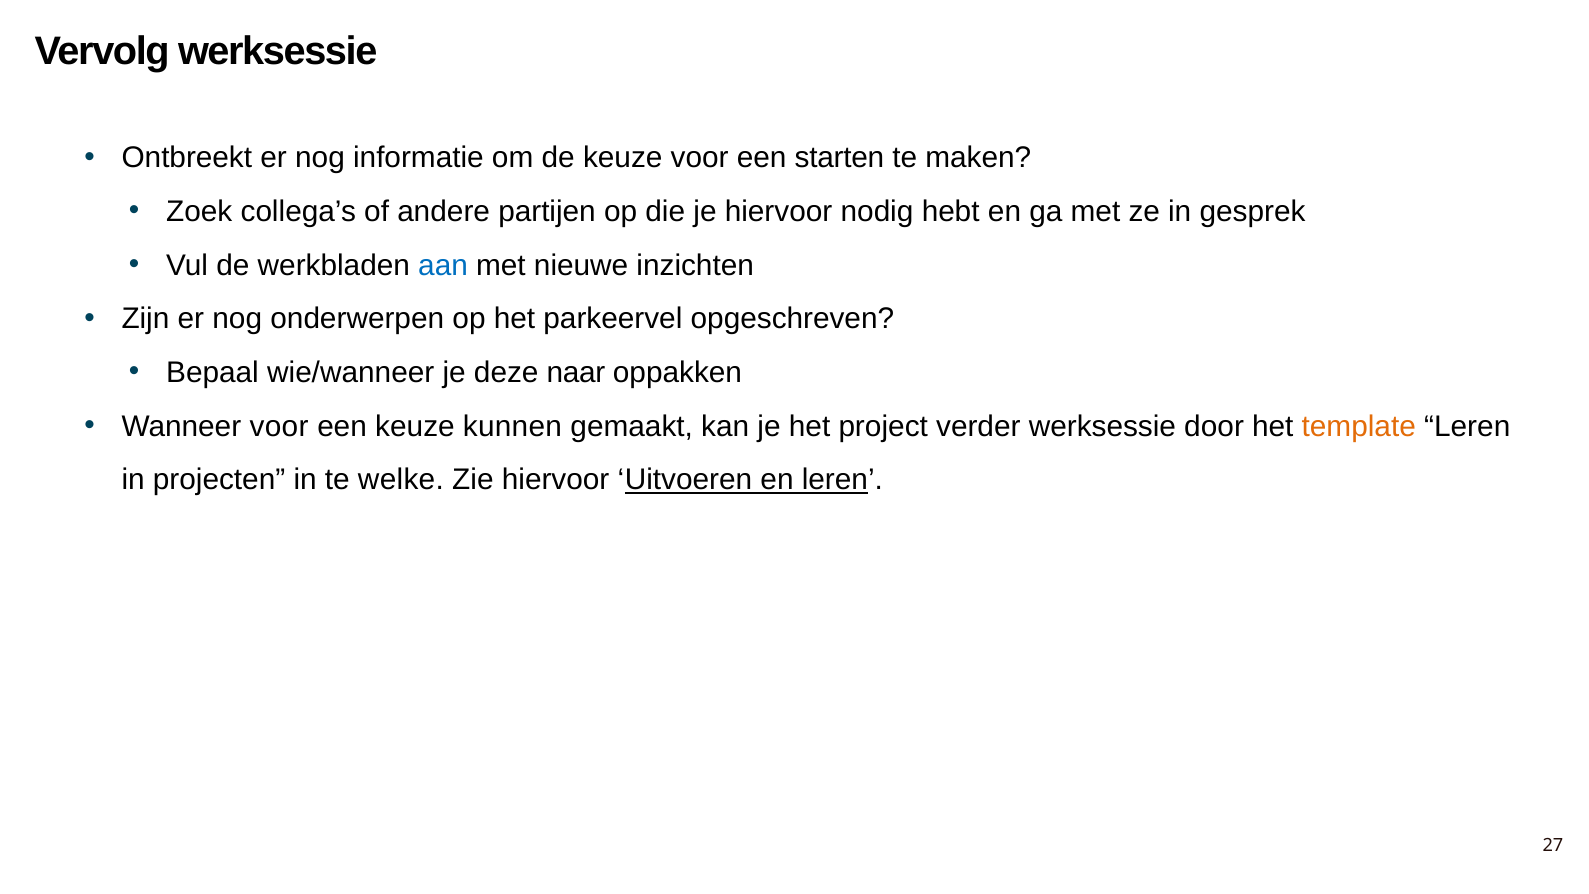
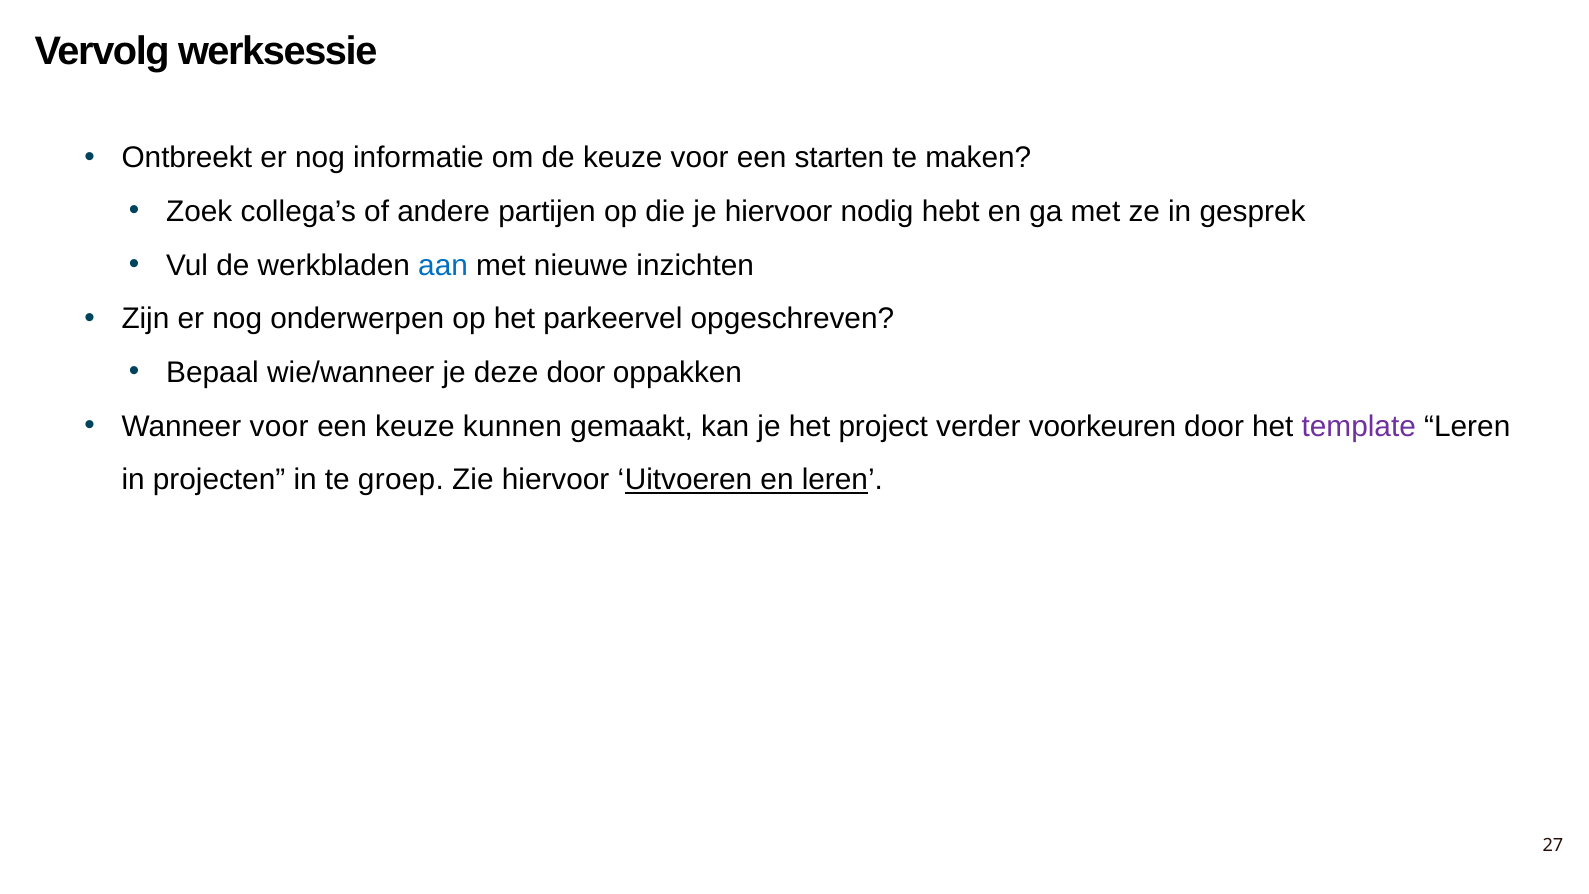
deze naar: naar -> door (576, 372)
verder werksessie: werksessie -> voorkeuren (1102, 426)
template colour: orange -> purple (1359, 426)
welke: welke -> groep (401, 480)
